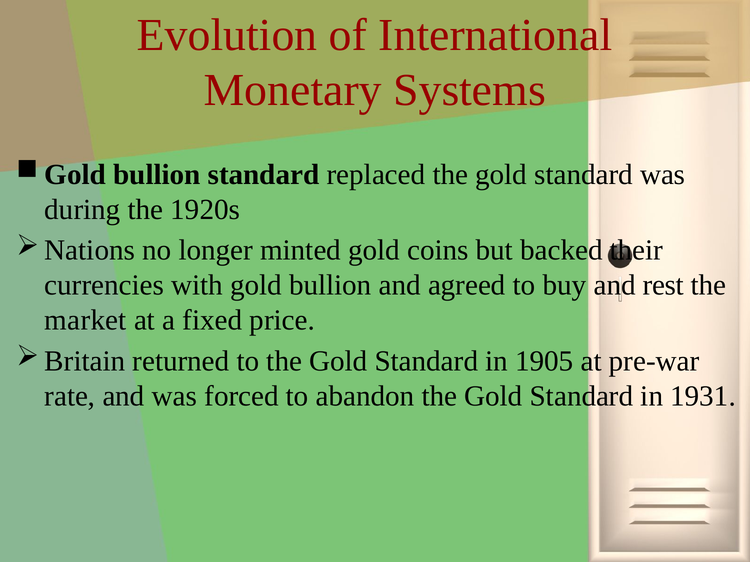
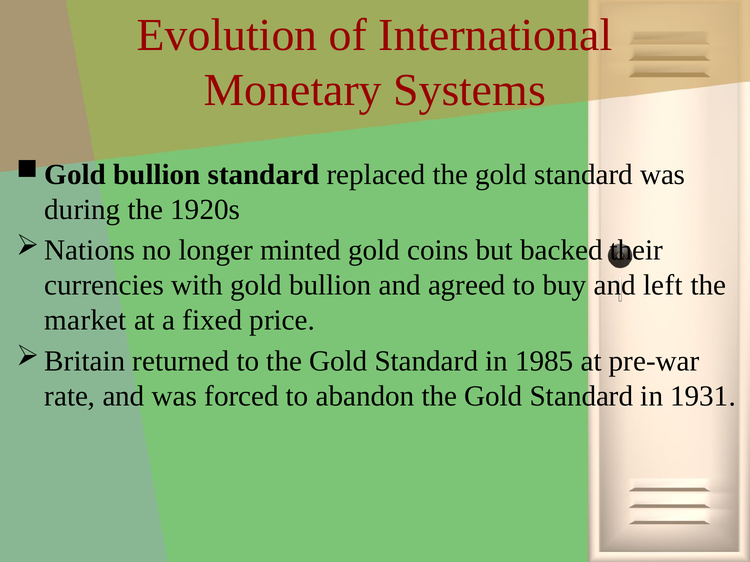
rest: rest -> left (663, 286)
1905: 1905 -> 1985 (544, 361)
